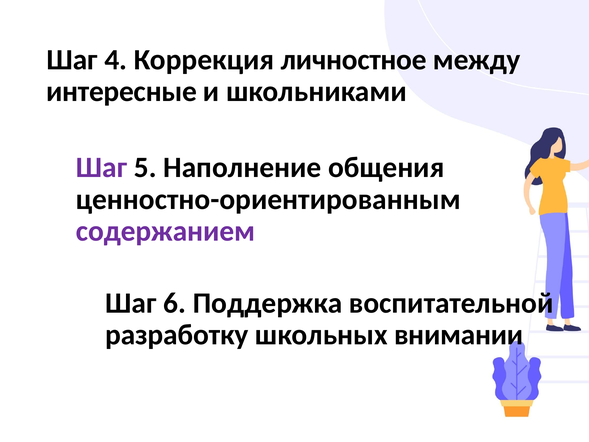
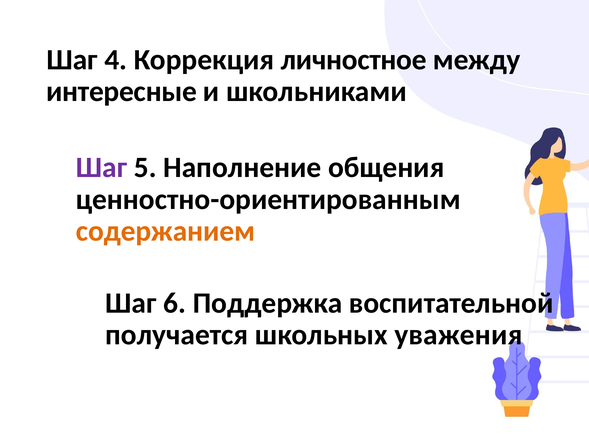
содержанием colour: purple -> orange (165, 231)
разработку: разработку -> получается (177, 335)
внимании: внимании -> уважения (458, 335)
